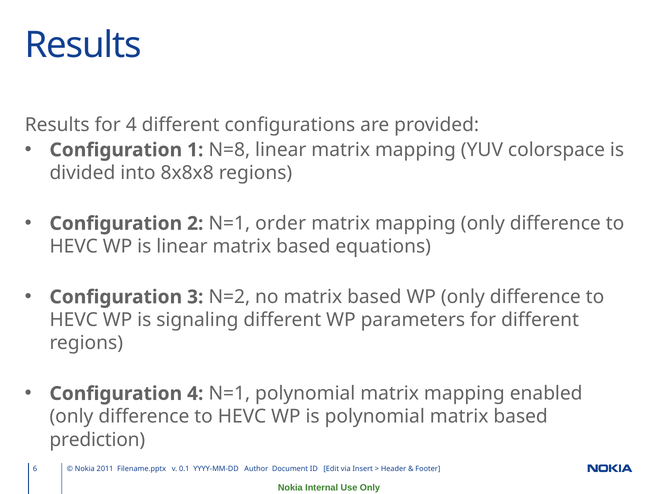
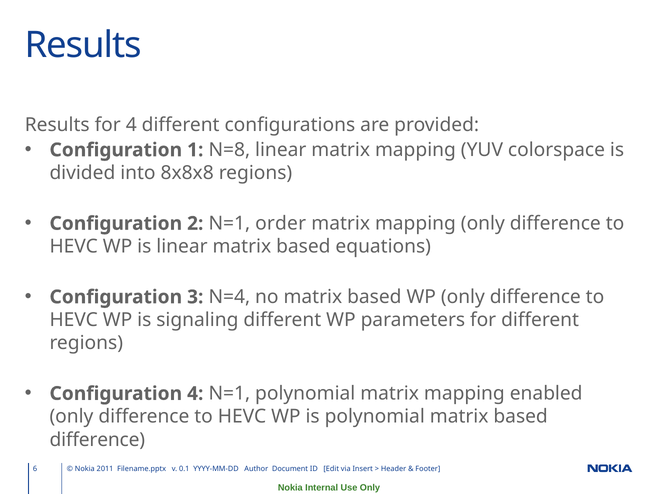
N=2: N=2 -> N=4 (229, 297)
prediction: prediction -> difference (97, 439)
